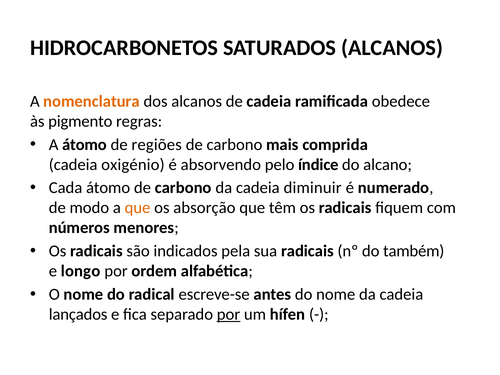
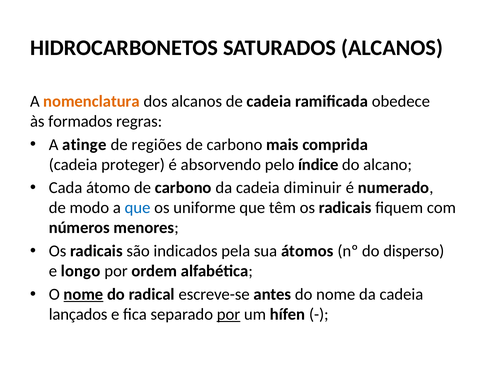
pigmento: pigmento -> formados (80, 121)
A átomo: átomo -> atinge (84, 144)
oxigénio: oxigénio -> proteger (133, 164)
que colour: orange -> blue (138, 208)
absorção: absorção -> uniforme (204, 208)
sua radicais: radicais -> átomos (307, 251)
também: também -> disperso (414, 251)
nome underline: none -> present (83, 294)
